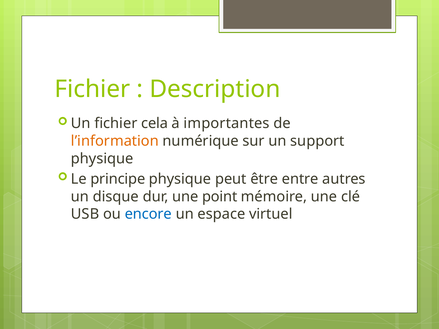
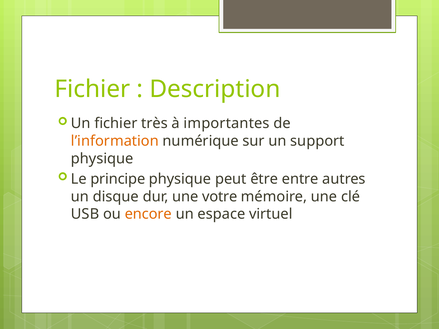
cela: cela -> très (154, 124)
point: point -> votre (220, 197)
encore colour: blue -> orange (148, 214)
